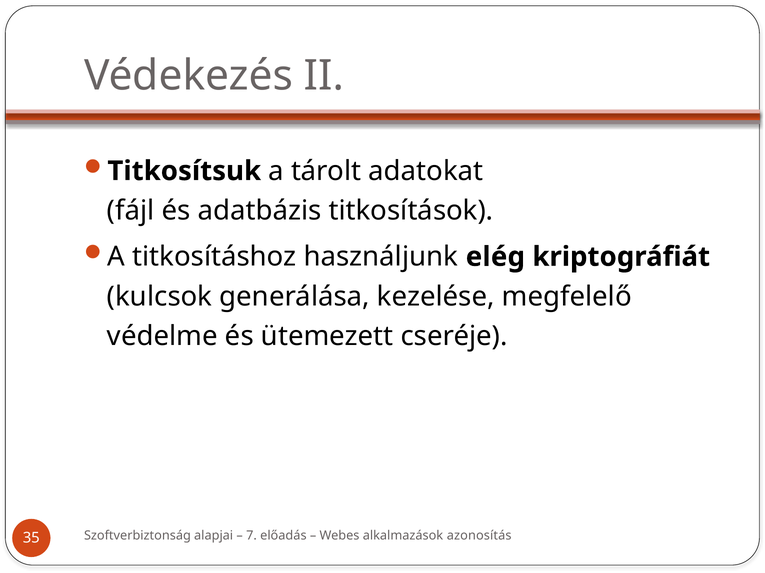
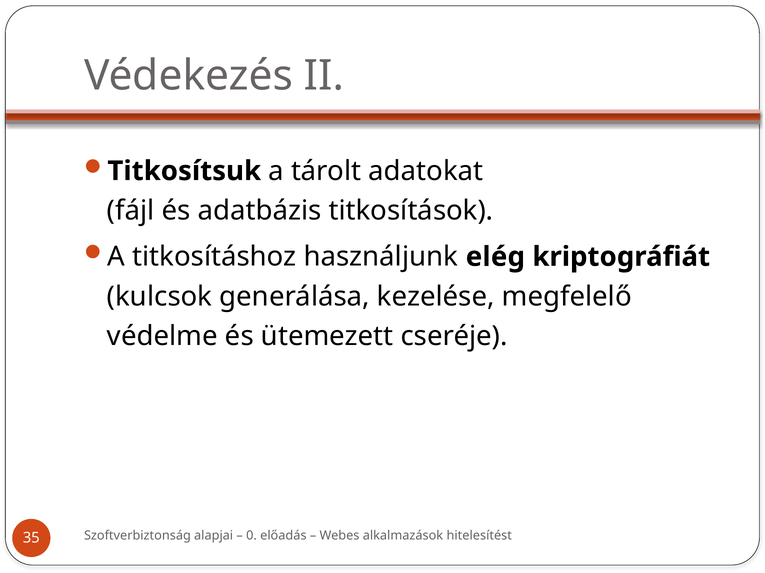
7: 7 -> 0 (252, 536)
azonosítás: azonosítás -> hitelesítést (479, 536)
